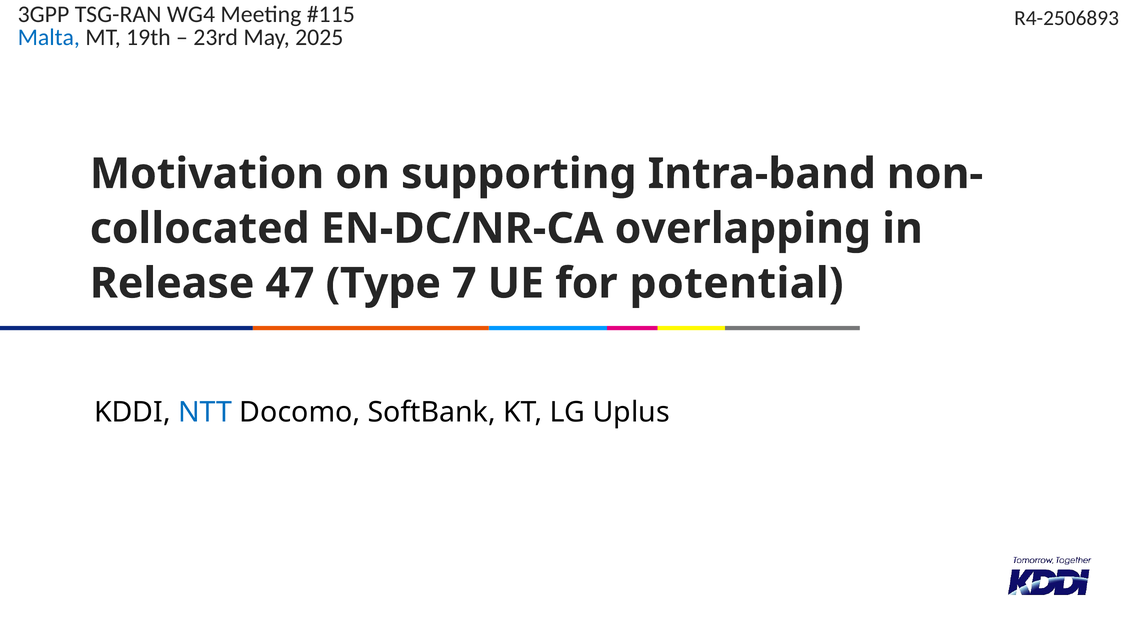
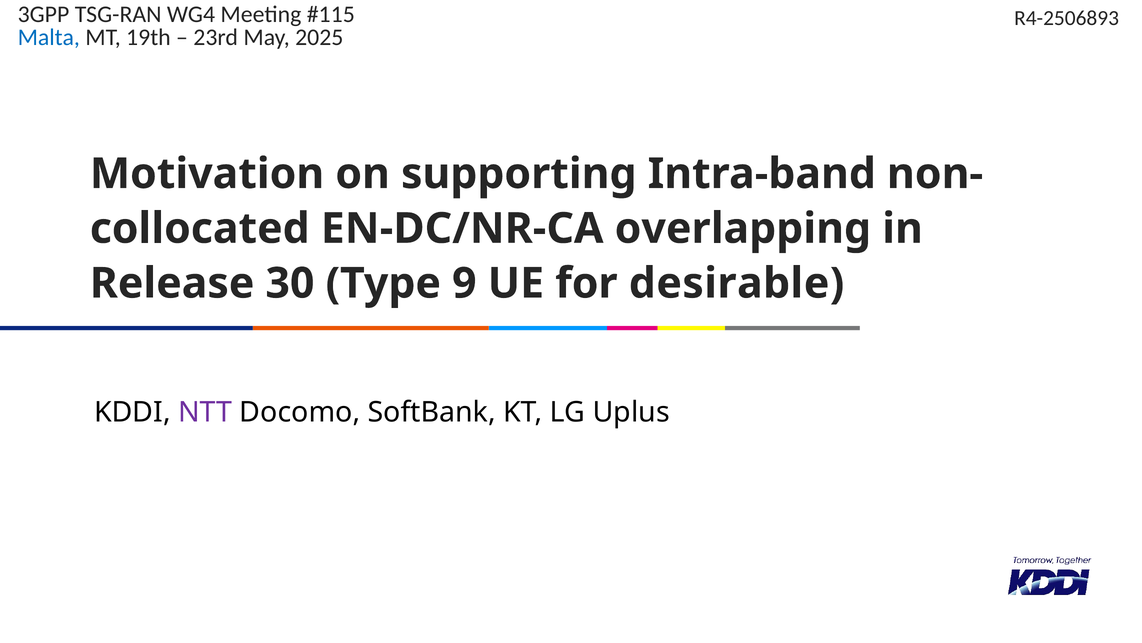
47: 47 -> 30 (290, 283)
7: 7 -> 9 (464, 283)
potential: potential -> desirable (737, 283)
NTT colour: blue -> purple (205, 412)
